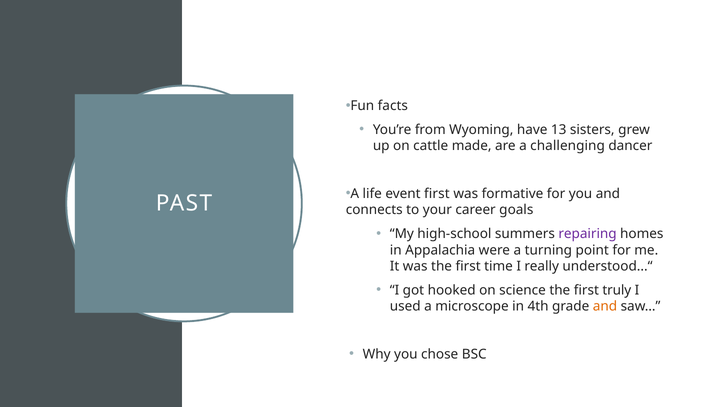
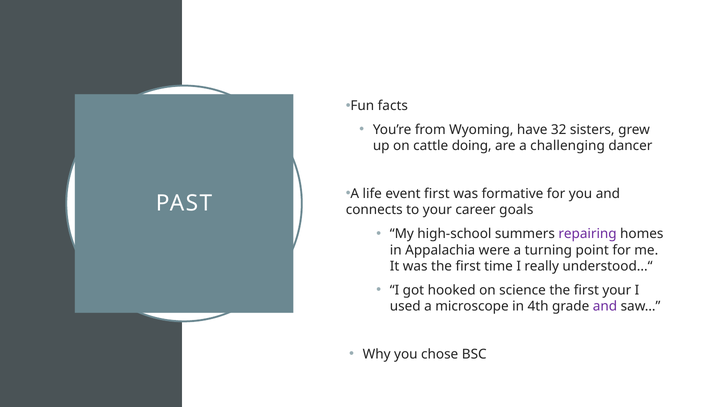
13: 13 -> 32 (559, 130)
made: made -> doing (472, 146)
first truly: truly -> your (617, 290)
and colour: orange -> purple (605, 306)
